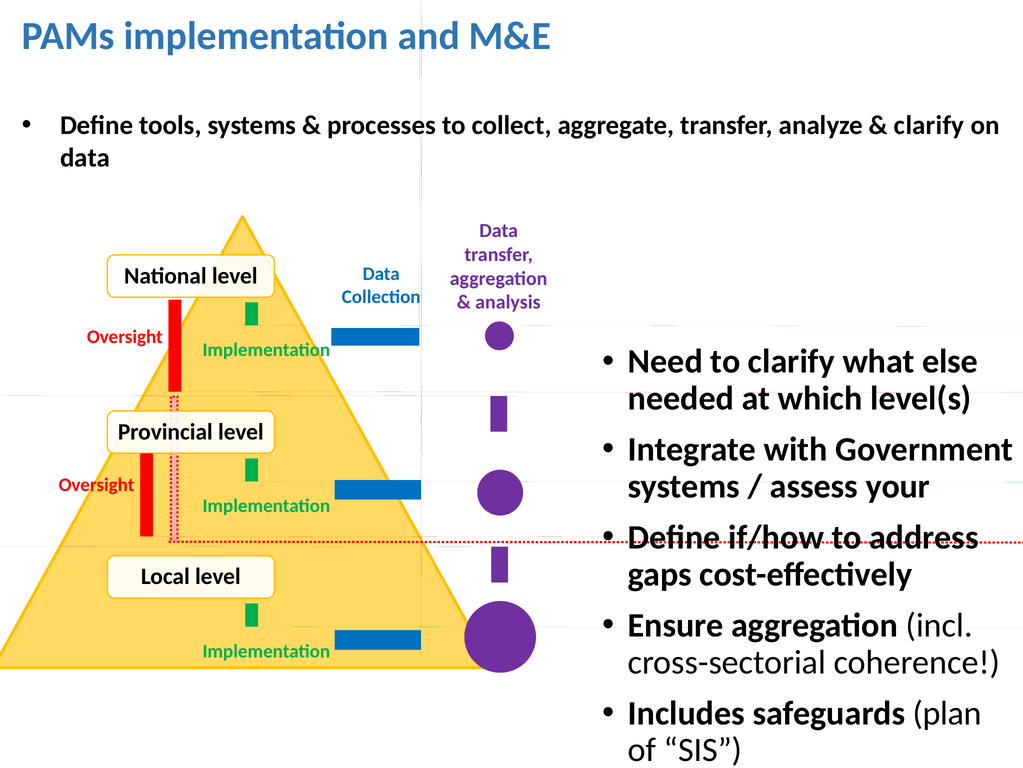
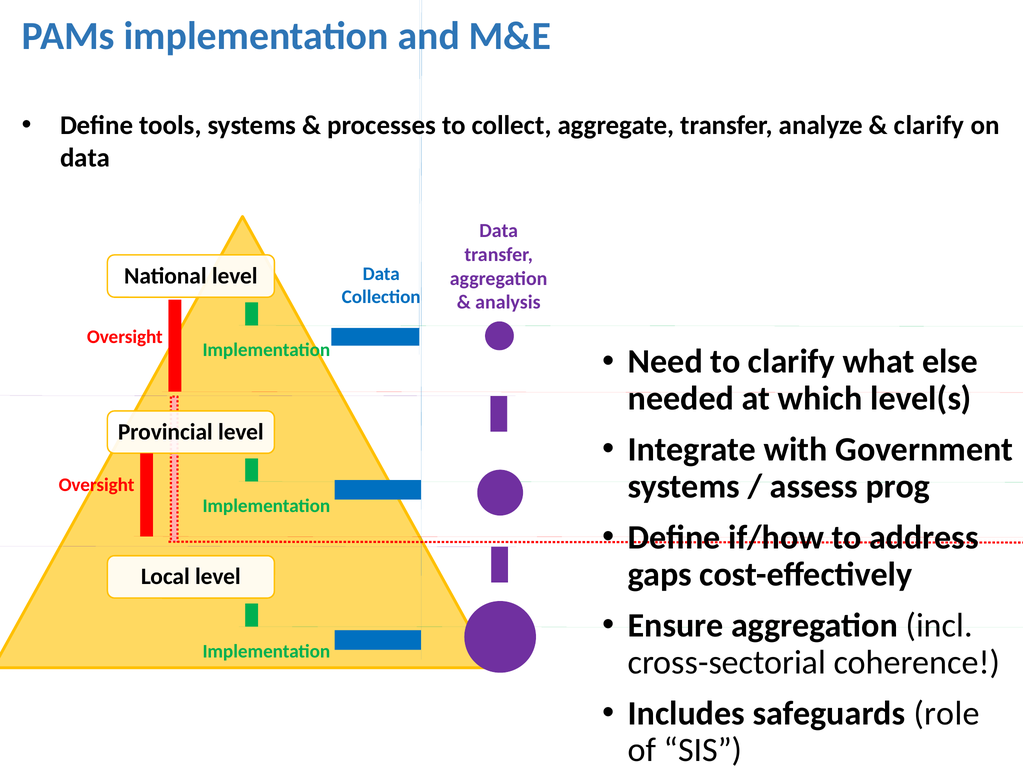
your: your -> prog (898, 486)
plan: plan -> role (947, 713)
